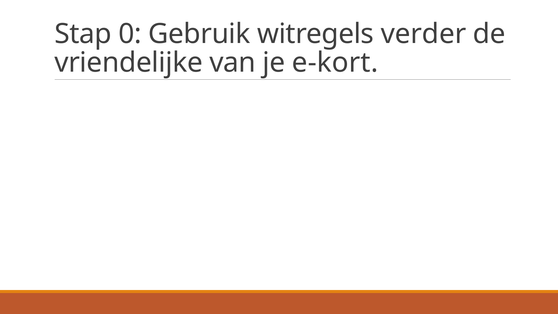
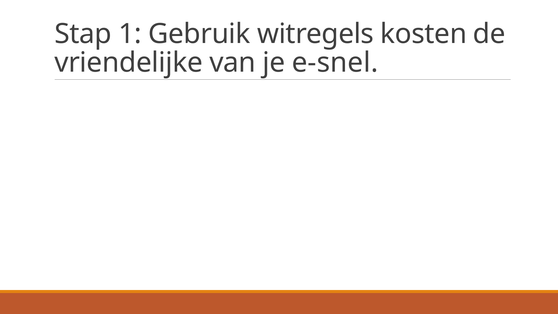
0: 0 -> 1 (130, 34)
verder: verder -> kosten (424, 34)
e-kort: e-kort -> e-snel (335, 63)
